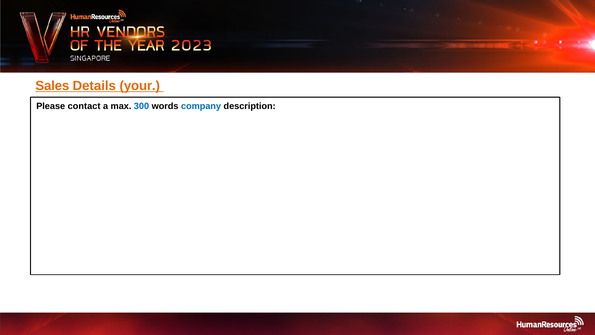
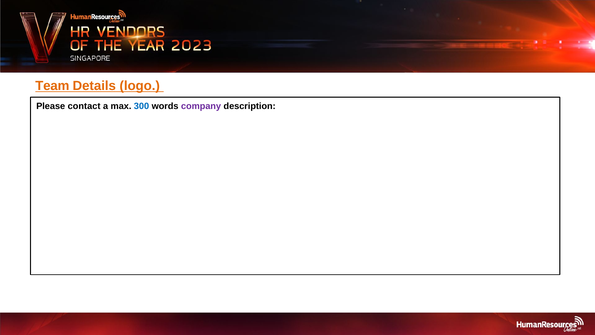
Sales: Sales -> Team (52, 86)
your: your -> logo (140, 86)
company colour: blue -> purple (201, 106)
